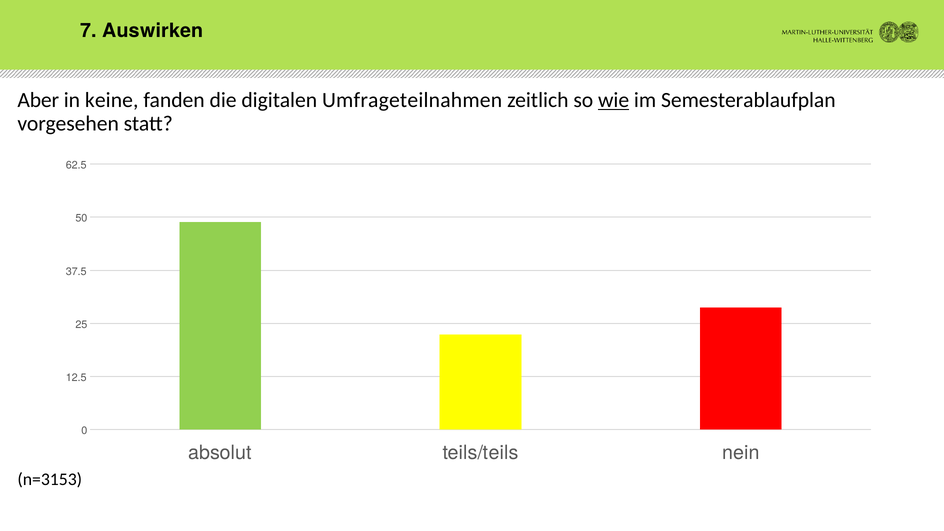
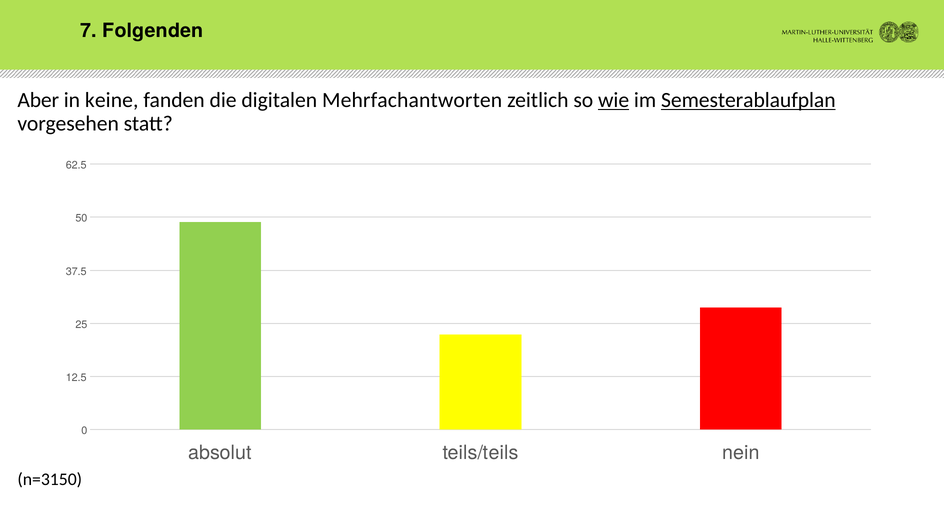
Auswirken: Auswirken -> Folgenden (153, 31)
Umfrageteilnahmen: Umfrageteilnahmen -> Mehrfachantworten (412, 100)
Semesterablaufplan underline: none -> present (748, 100)
n=3153: n=3153 -> n=3150 (50, 479)
